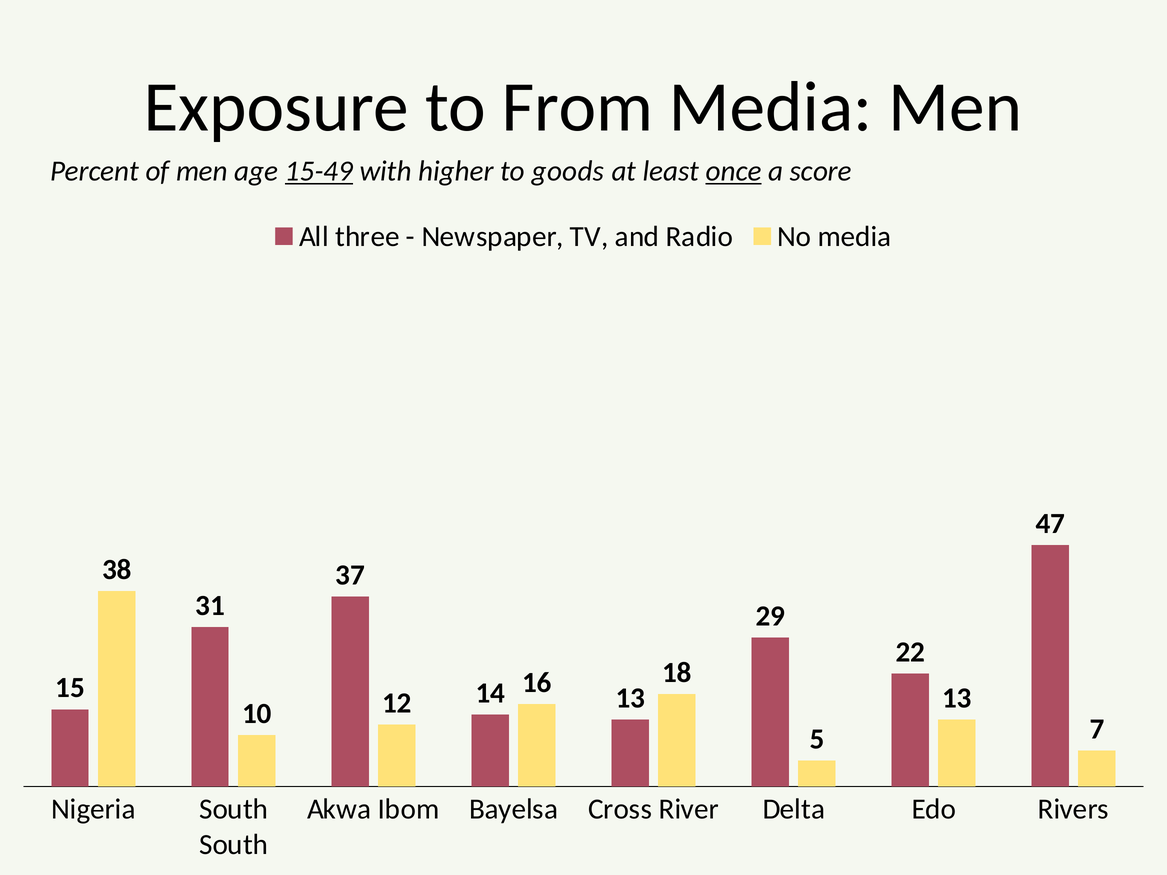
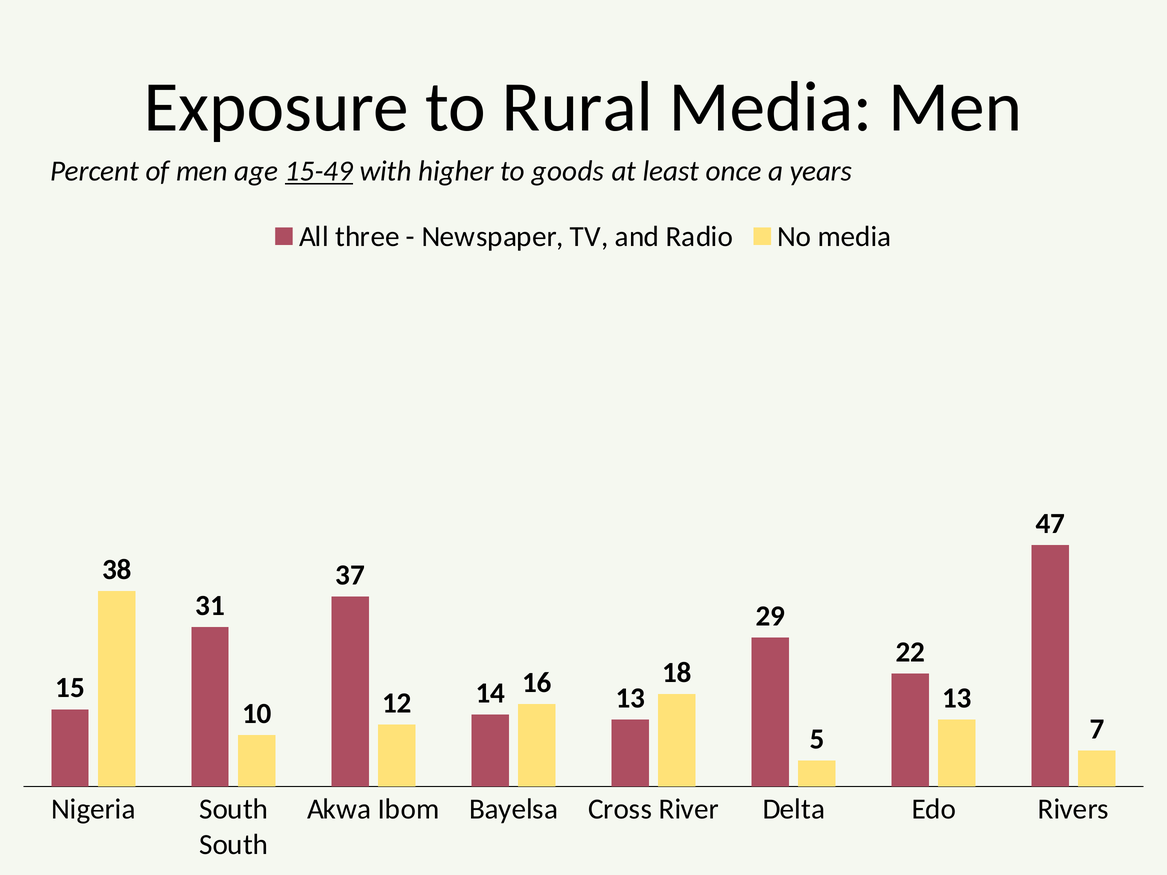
From: From -> Rural (577, 107)
once underline: present -> none (734, 171)
score: score -> years (821, 171)
